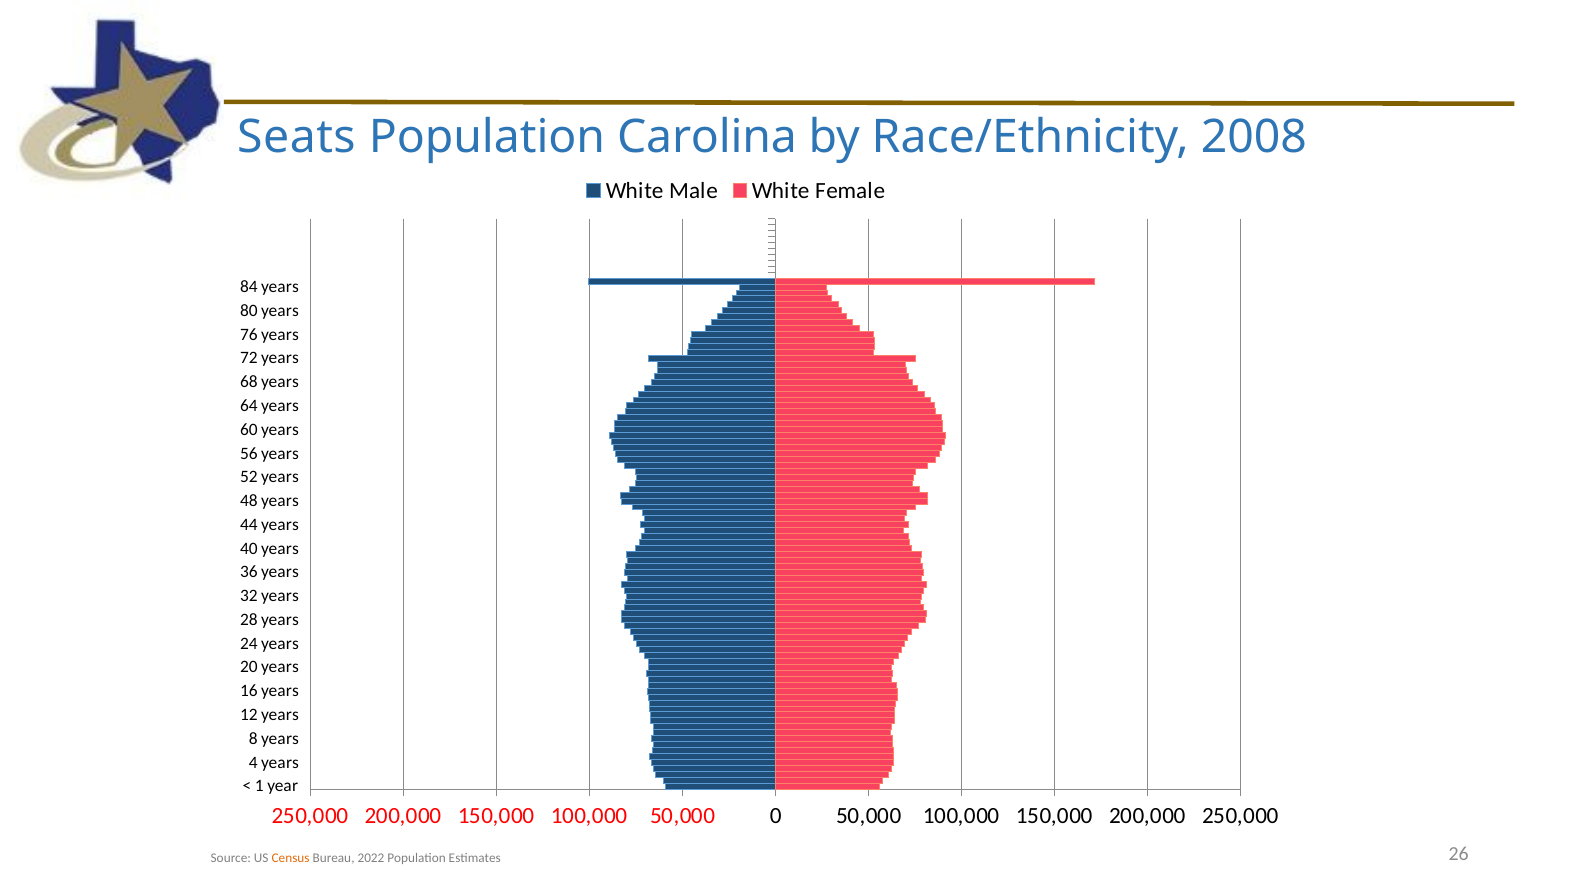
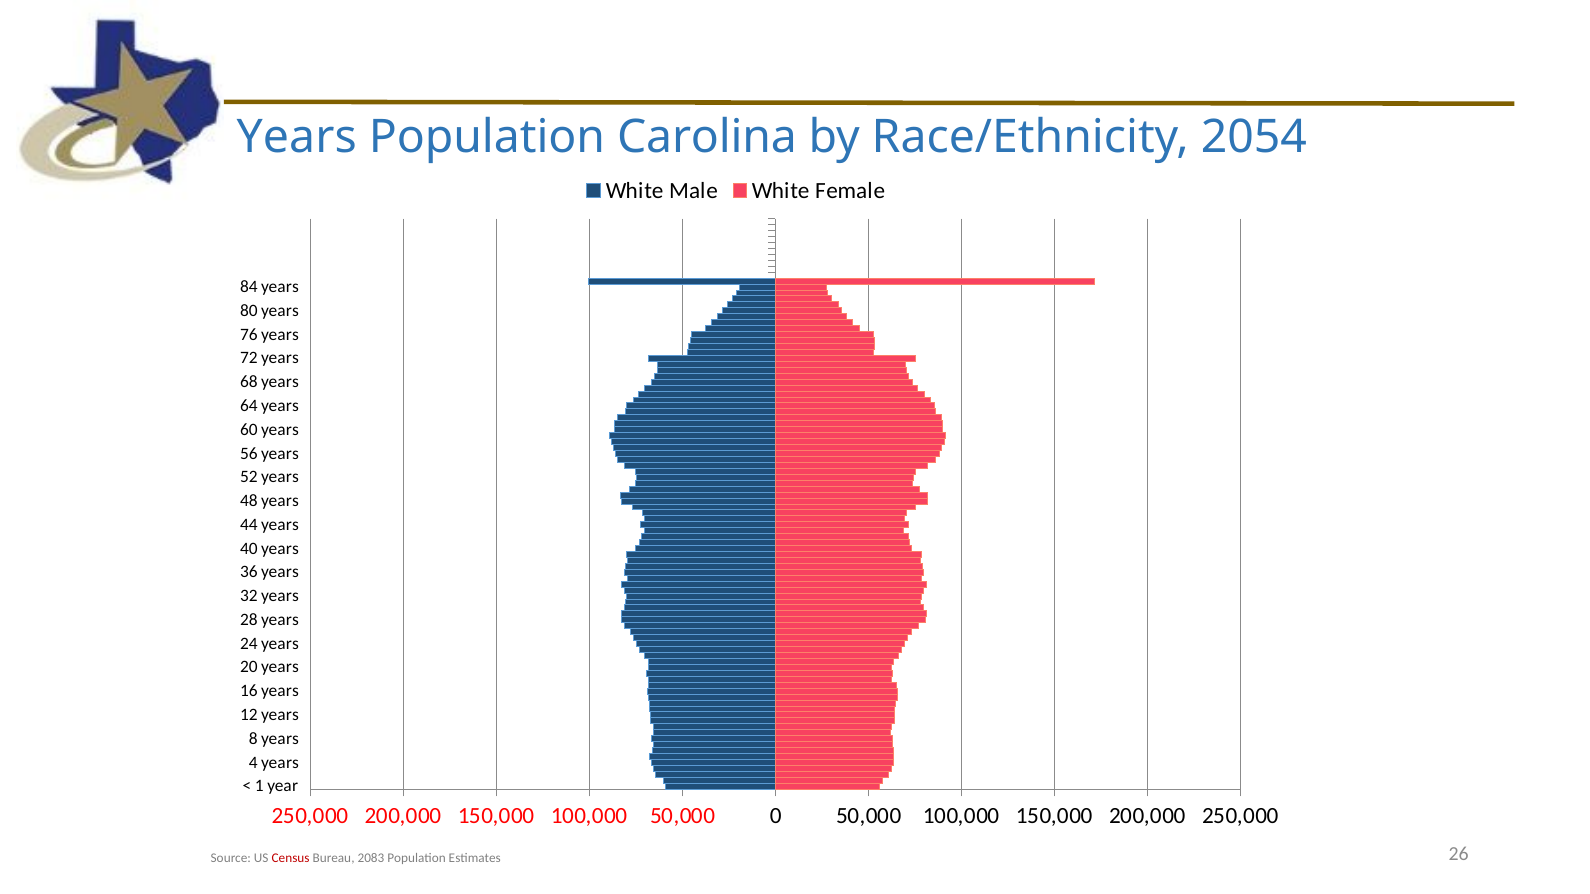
Seats: Seats -> Years (297, 137)
2008: 2008 -> 2054 (1254, 137)
Census colour: orange -> red (291, 858)
2022: 2022 -> 2083 (371, 858)
